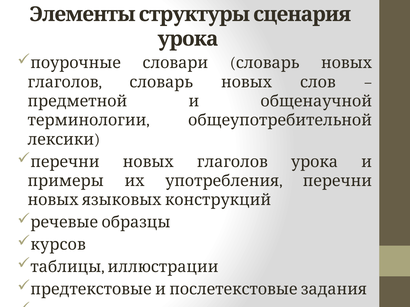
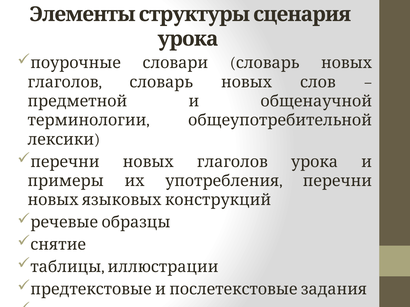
курсов: курсов -> снятие (58, 245)
